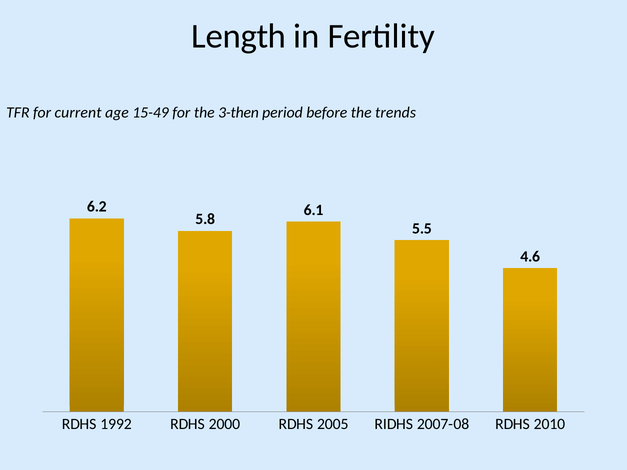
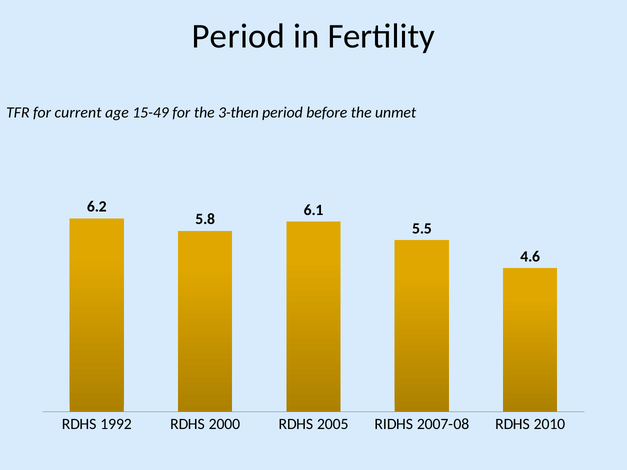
Length: Length -> Period (238, 36)
trends: trends -> unmet (396, 113)
